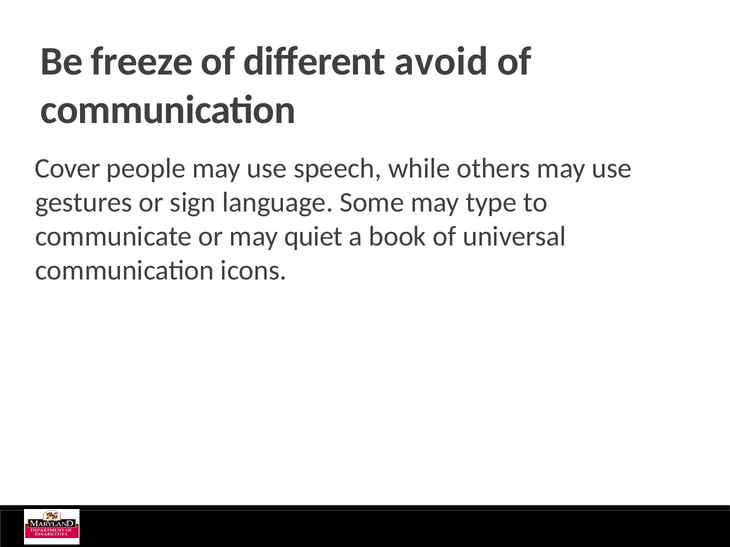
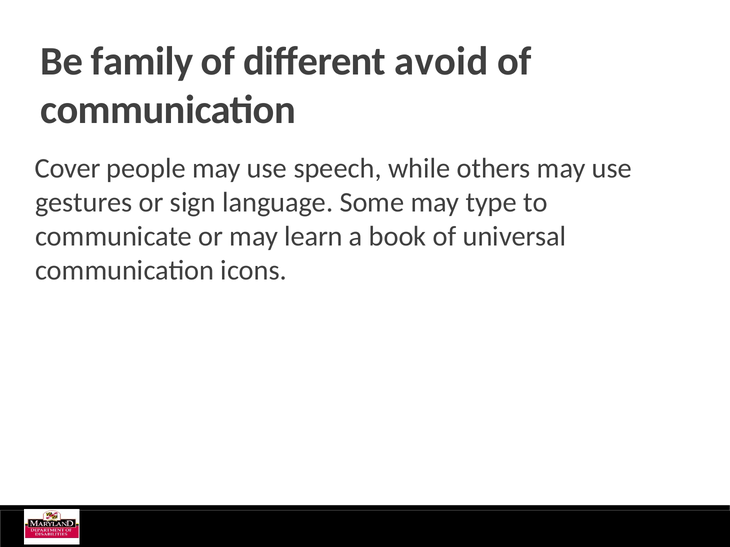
freeze: freeze -> family (142, 61)
quiet: quiet -> learn (314, 237)
